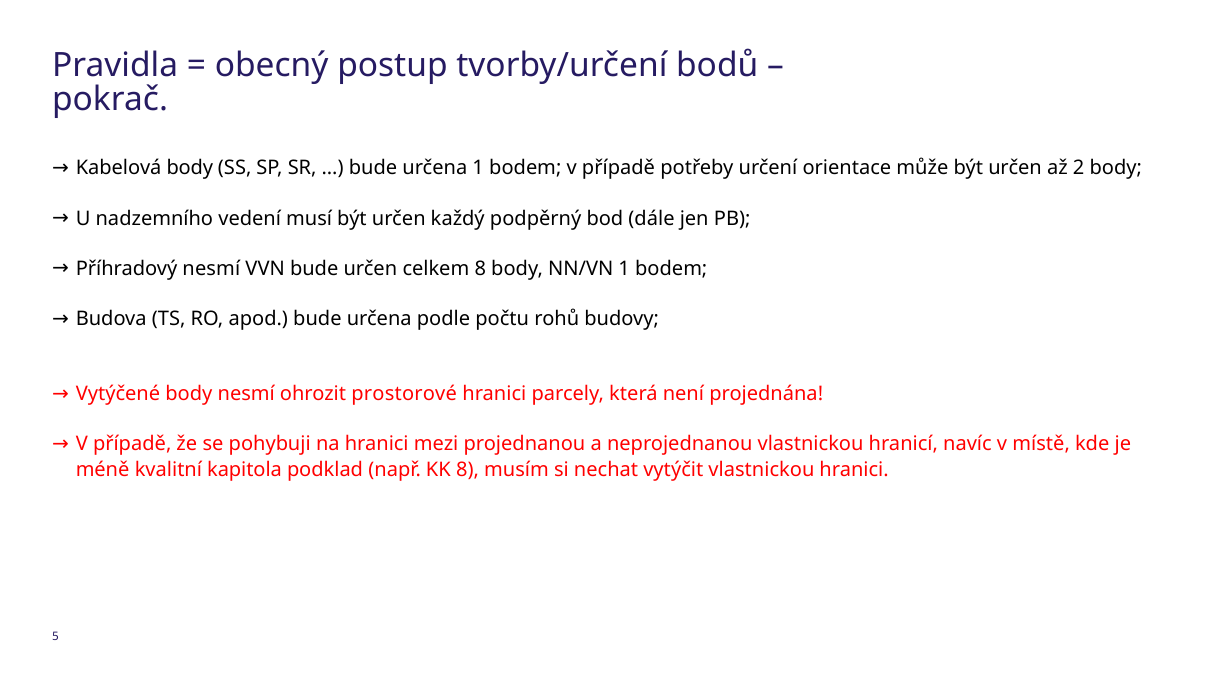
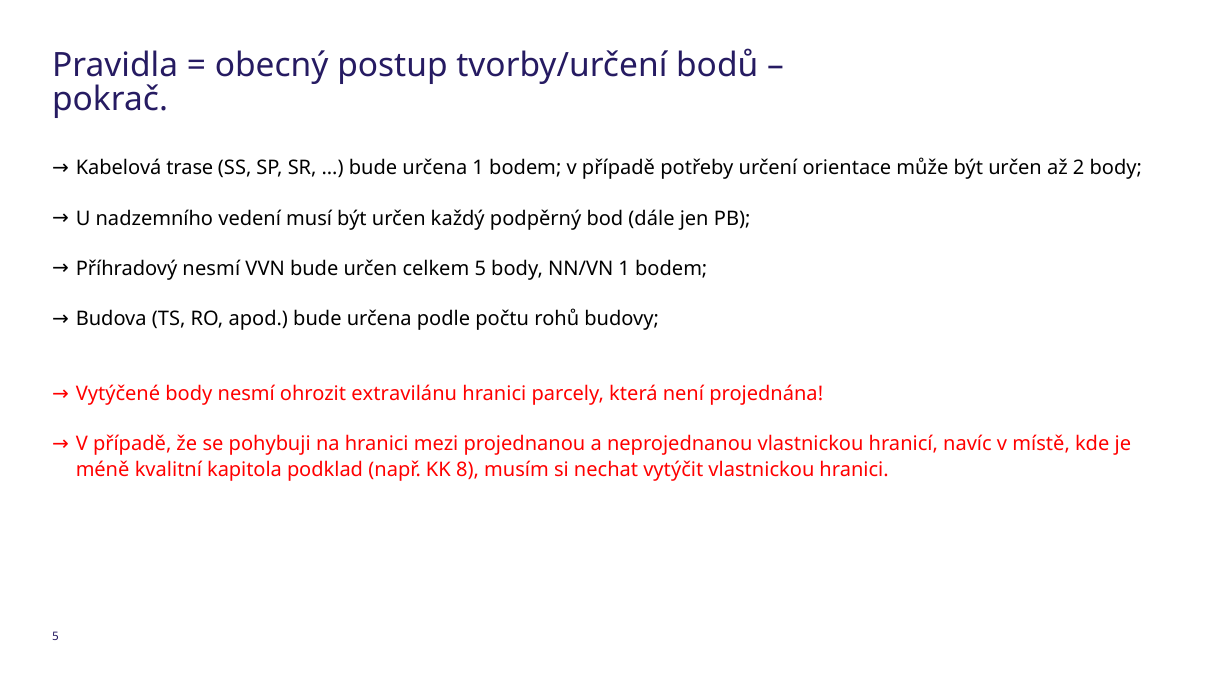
Kabelová body: body -> trase (190, 168)
celkem 8: 8 -> 5 (480, 269)
prostorové: prostorové -> extravilánu (404, 394)
